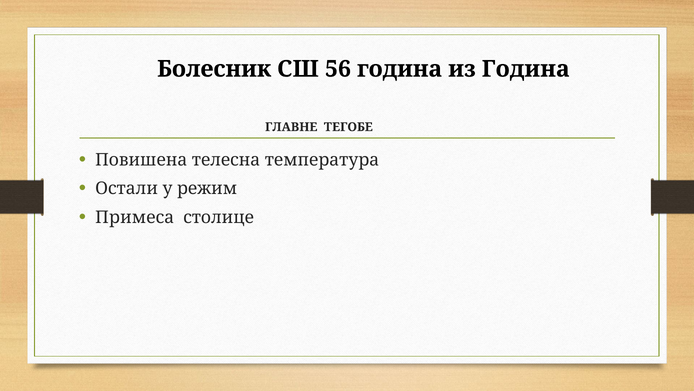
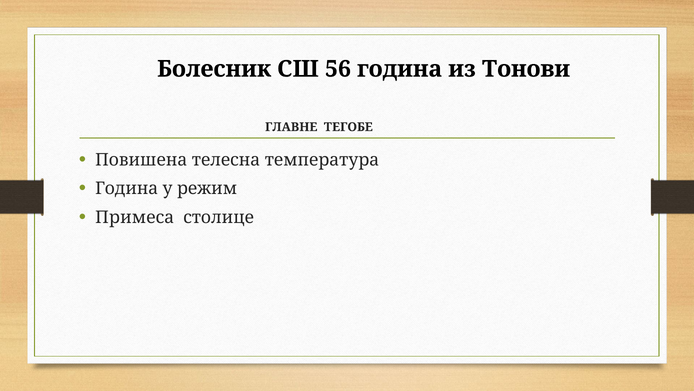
из Година: Година -> Тонови (526, 69)
Остали: Остали -> Година (127, 188)
